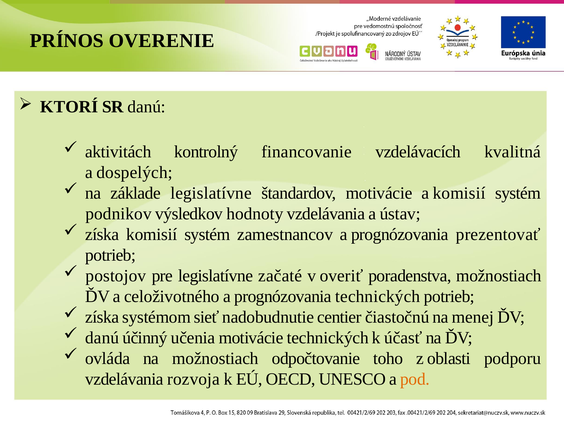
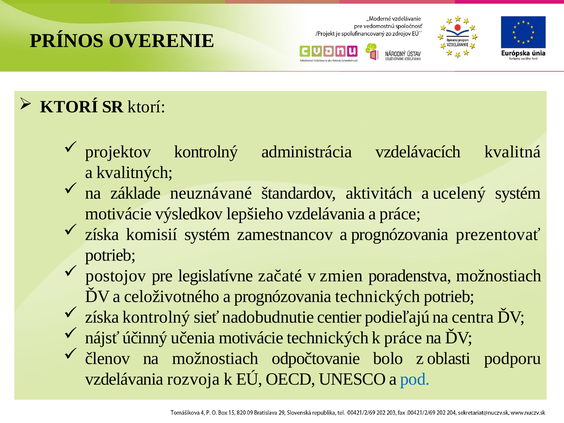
SR danú: danú -> ktorí (147, 107)
aktivitách: aktivitách -> projektov (118, 152)
financovanie: financovanie -> administrácia (307, 152)
dospelých: dospelých -> kvalitných (135, 172)
základe legislatívne: legislatívne -> neuznávané (211, 193)
štandardov motivácie: motivácie -> aktivitách (379, 193)
a komisií: komisií -> ucelený (459, 193)
podnikov: podnikov -> motivácie (119, 214)
hodnoty: hodnoty -> lepšieho (255, 214)
a ústav: ústav -> práce (400, 214)
overiť: overiť -> zmien (341, 276)
získa systémom: systémom -> kontrolný (156, 317)
čiastočnú: čiastočnú -> podieľajú (397, 317)
menej: menej -> centra (473, 317)
danú: danú -> nájsť (102, 338)
k účasť: účasť -> práce (403, 338)
ovláda: ovláda -> členov (108, 358)
toho: toho -> bolo (388, 358)
pod colour: orange -> blue (415, 379)
